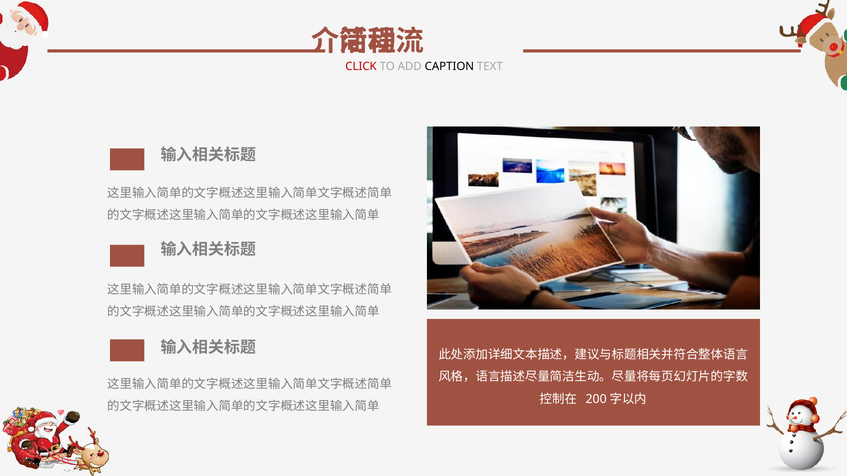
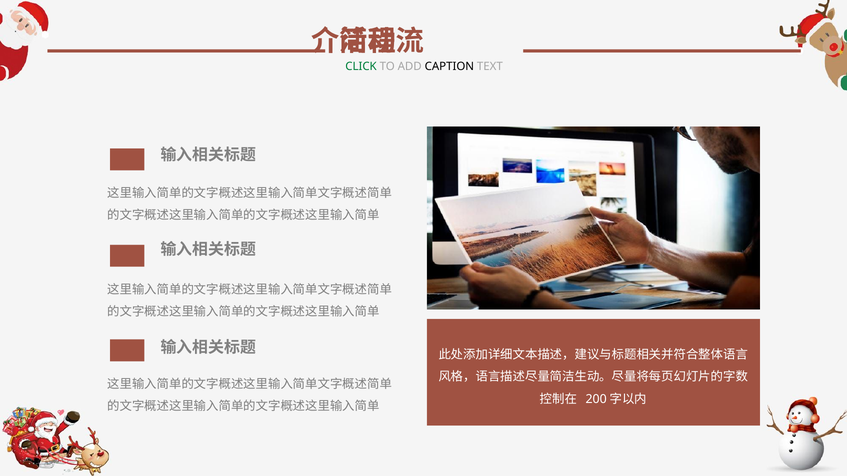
CLICK colour: red -> green (361, 67)
